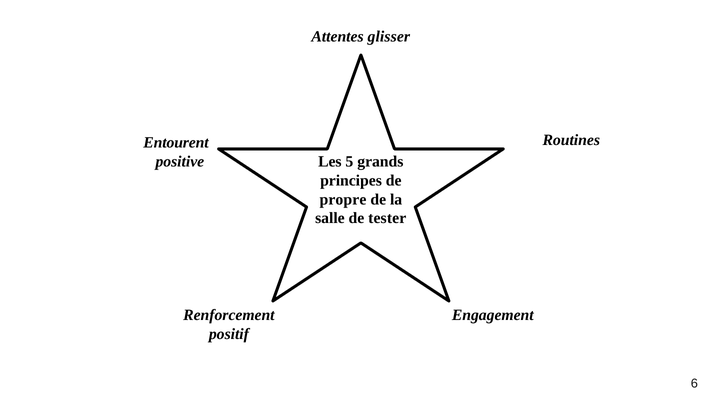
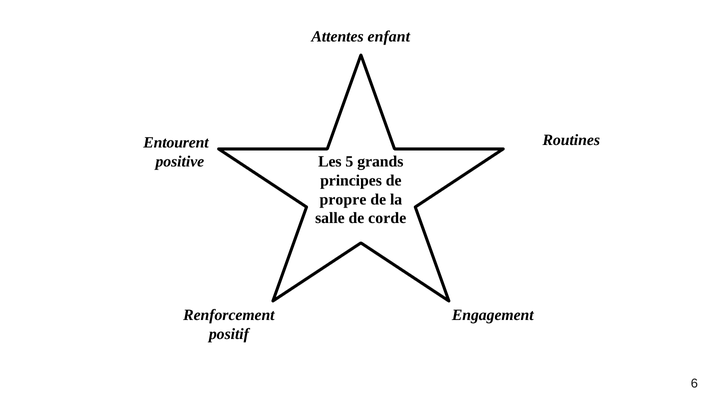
glisser: glisser -> enfant (389, 37)
tester: tester -> corde (387, 218)
